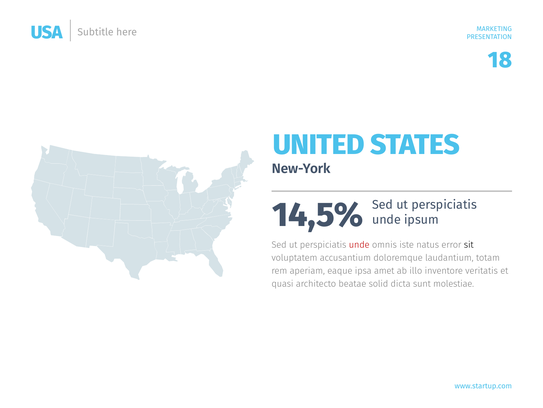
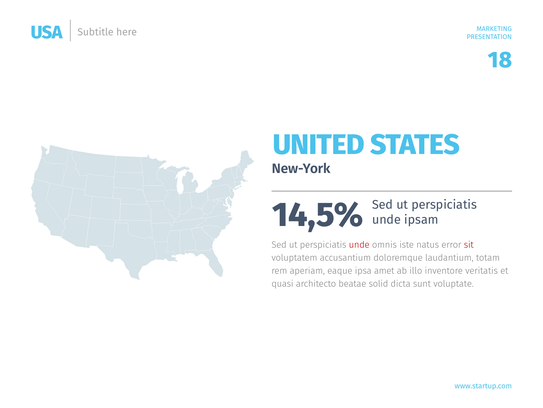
ipsum: ipsum -> ipsam (421, 219)
sit colour: black -> red (469, 244)
molestiae: molestiae -> voluptate (454, 283)
